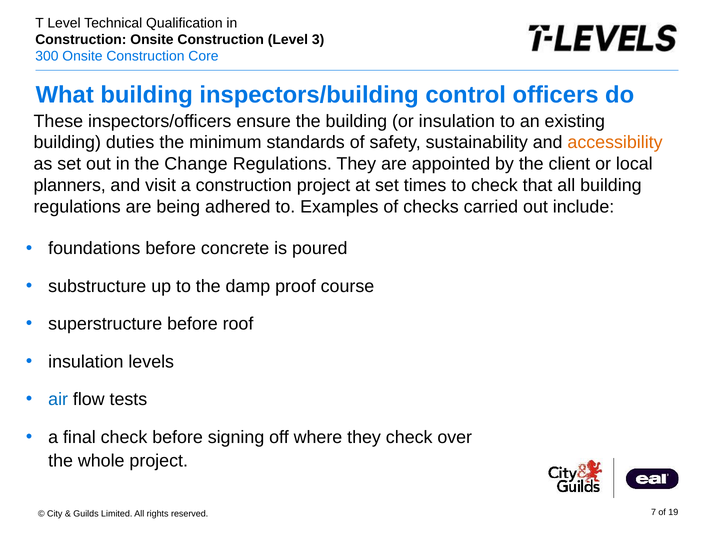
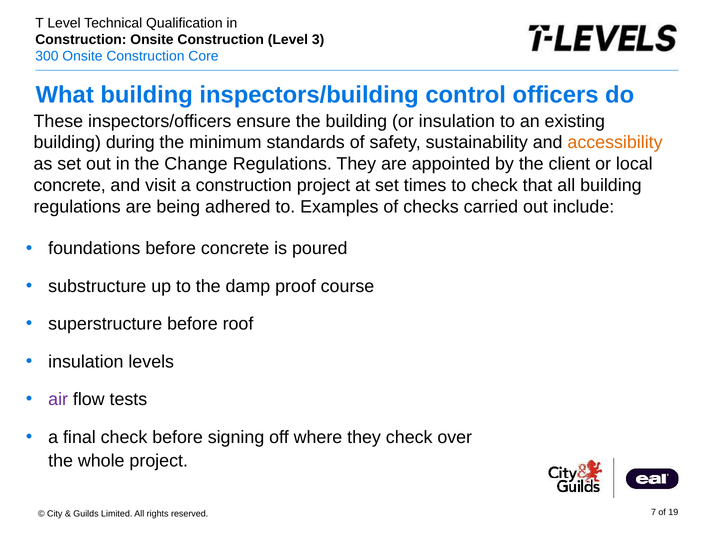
duties: duties -> during (130, 142)
planners: planners -> concrete (70, 185)
air colour: blue -> purple (58, 399)
